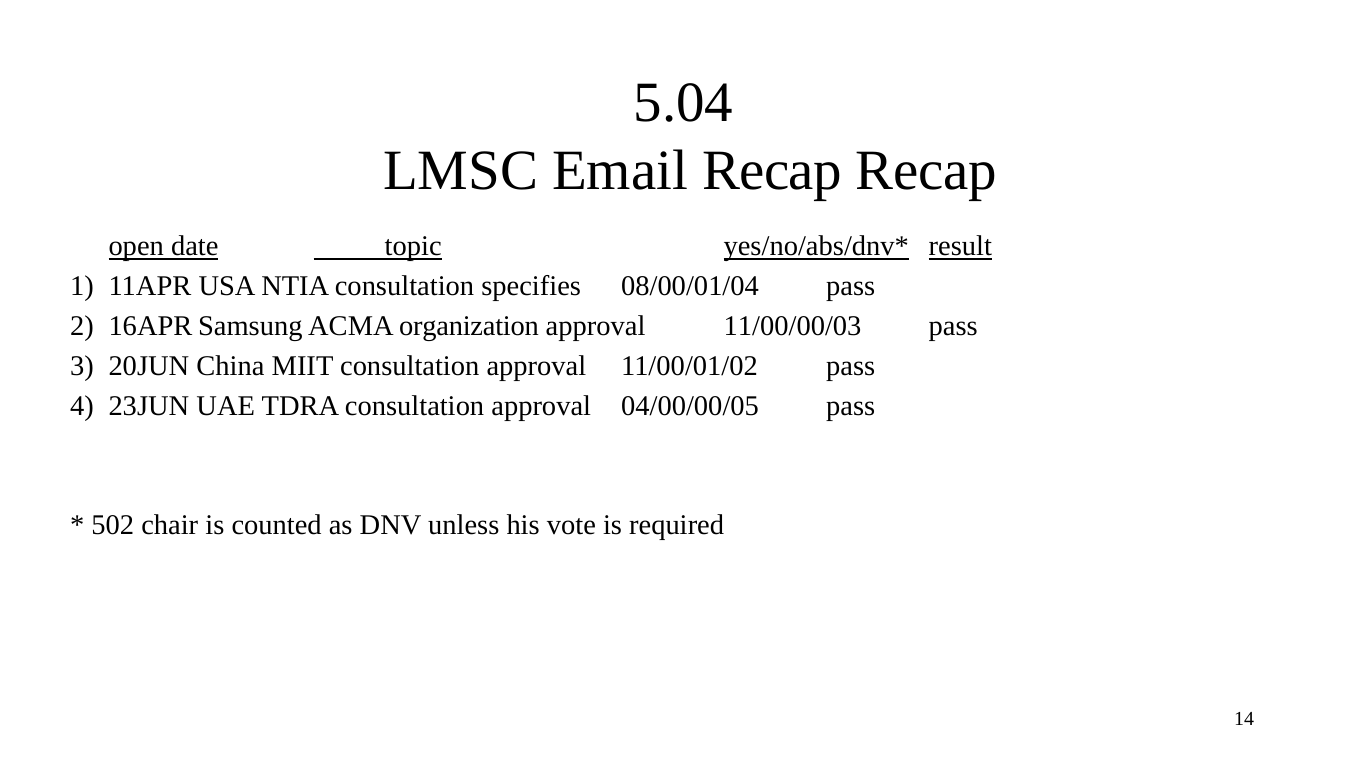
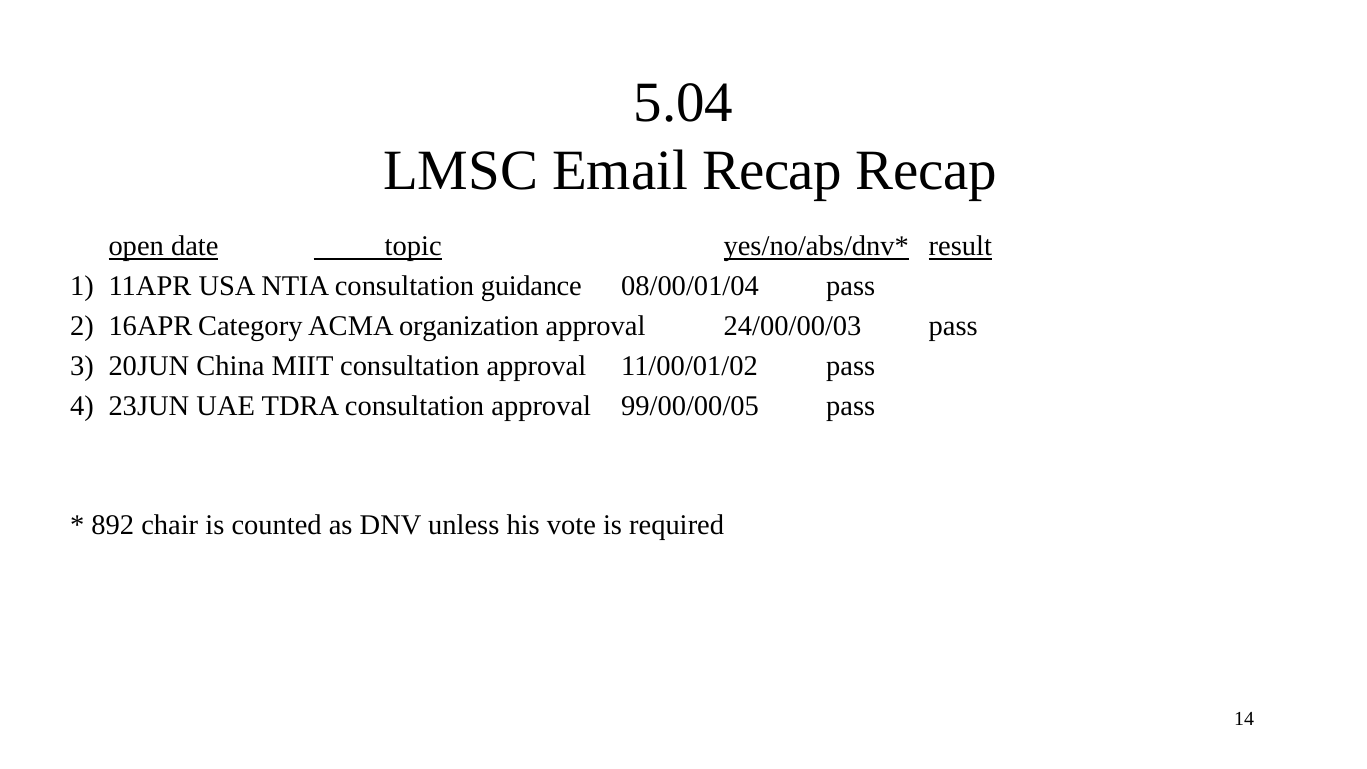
specifies: specifies -> guidance (531, 286)
Samsung: Samsung -> Category (250, 326)
11/00/00/03: 11/00/00/03 -> 24/00/00/03 (793, 326)
04/00/00/05: 04/00/00/05 -> 99/00/00/05 (690, 406)
502: 502 -> 892 (113, 525)
